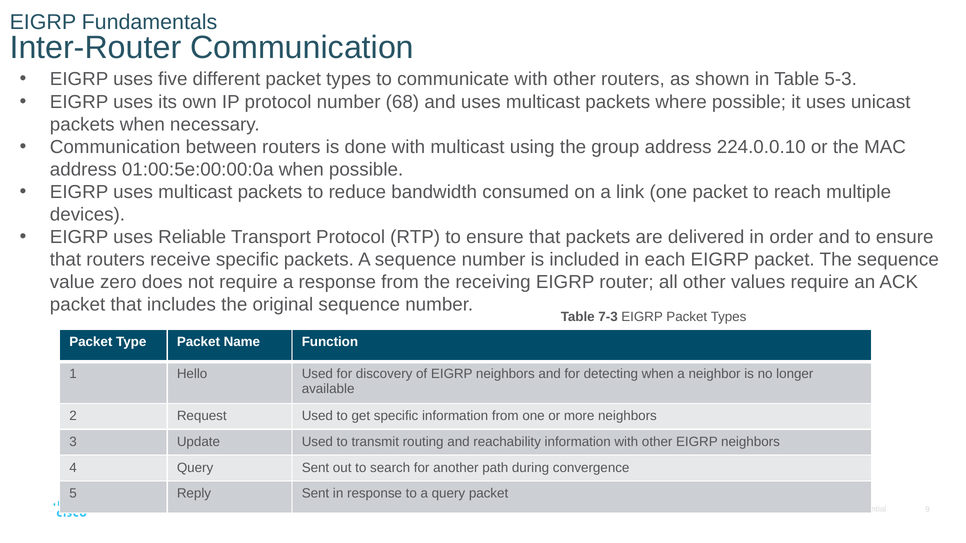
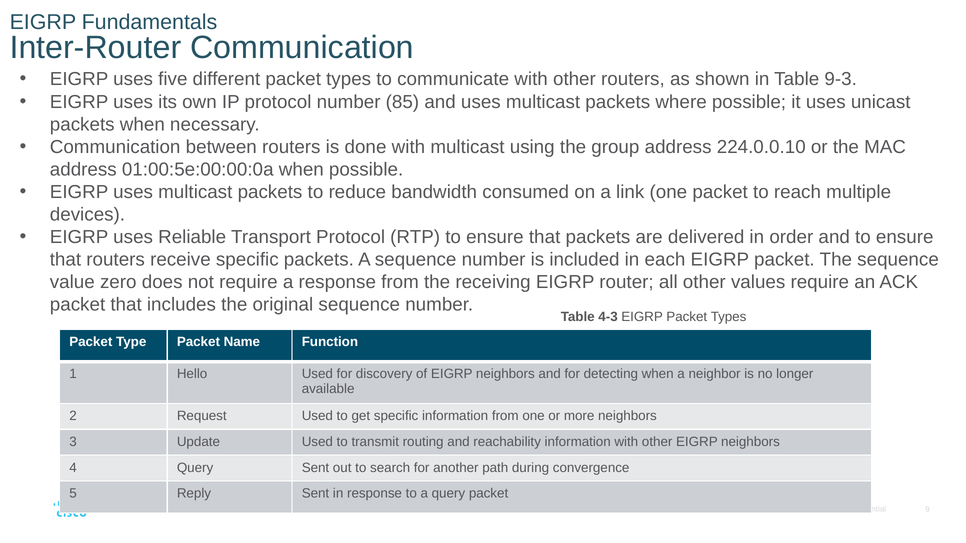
5-3: 5-3 -> 9-3 (841, 79)
68: 68 -> 85 (402, 102)
7-3: 7-3 -> 4-3 (608, 317)
